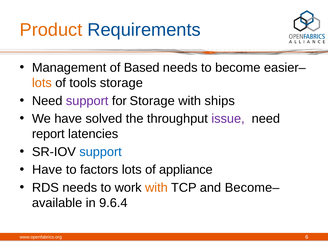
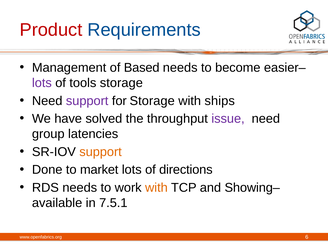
Product colour: orange -> red (51, 30)
lots colour: orange -> purple (42, 83)
report: report -> group (48, 134)
support colour: blue -> orange (101, 152)
Have: Have -> Done (47, 170)
factors: factors -> market (99, 170)
appliance: appliance -> directions (186, 170)
Become–: Become– -> Showing– (252, 188)
9.6.4: 9.6.4 -> 7.5.1 (113, 203)
